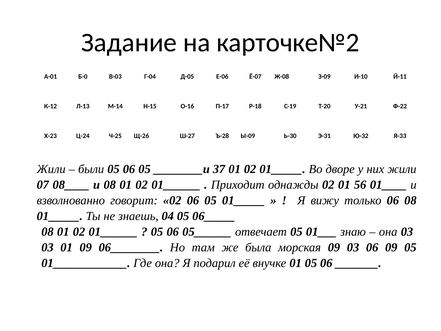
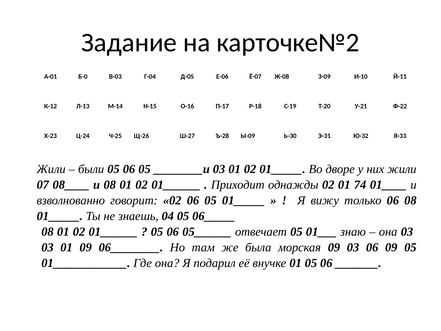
37: 37 -> 03 (219, 169)
56: 56 -> 74 (360, 185)
